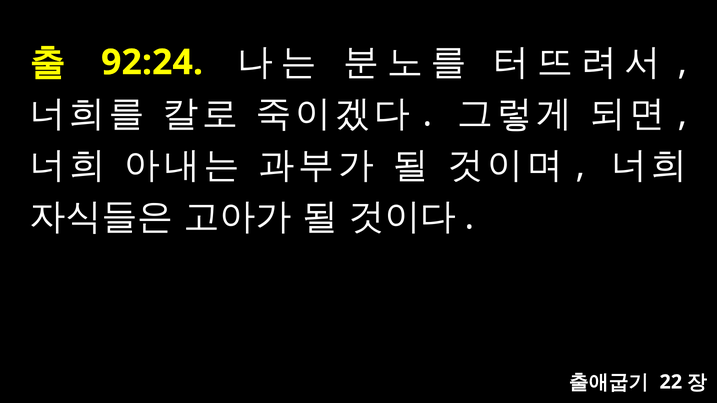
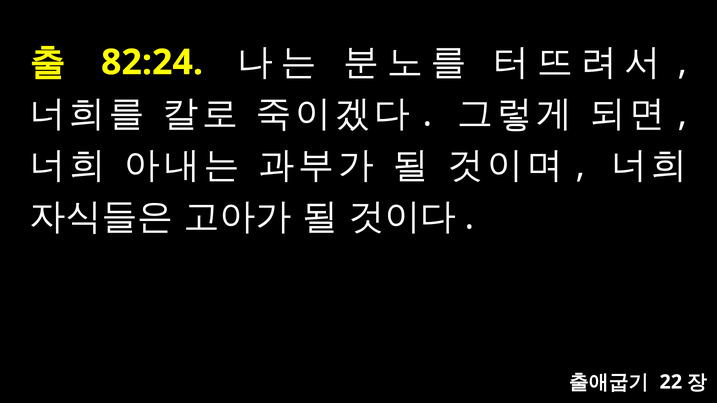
92:24: 92:24 -> 82:24 (152, 62)
